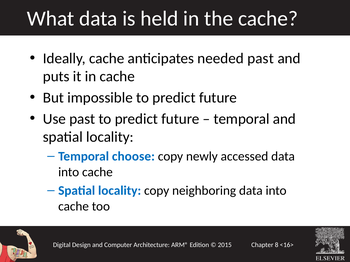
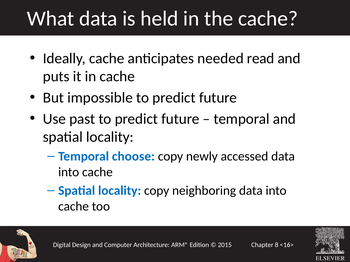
needed past: past -> read (261, 59)
